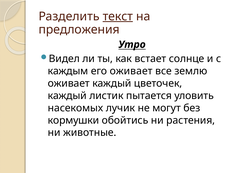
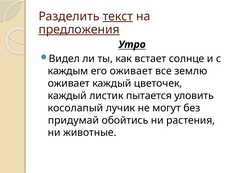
предложения underline: none -> present (79, 30)
насекомых: насекомых -> косолапый (75, 108)
кормушки: кормушки -> придумай (73, 120)
